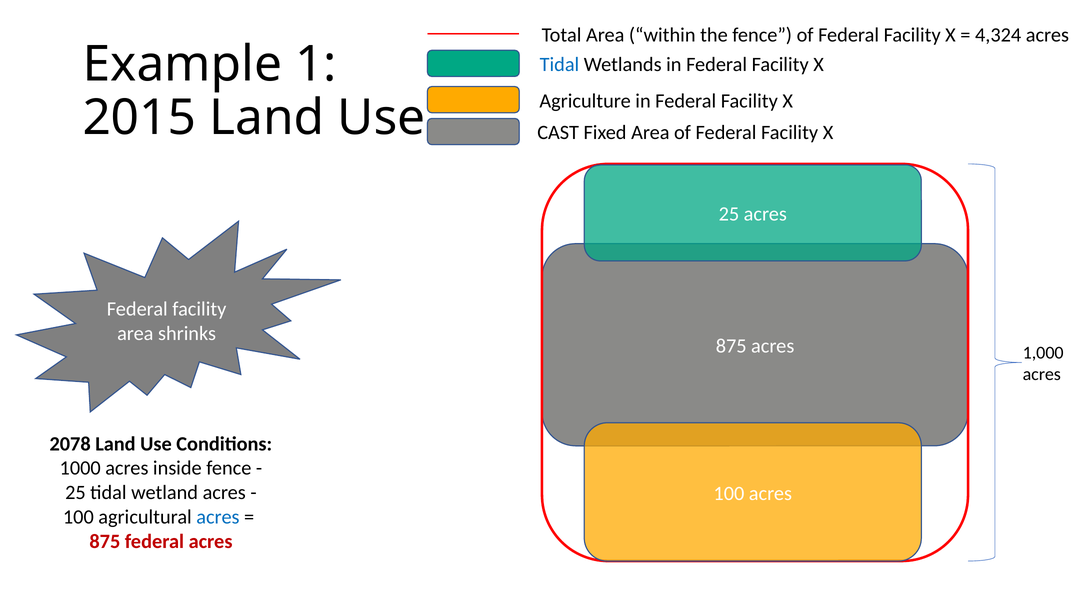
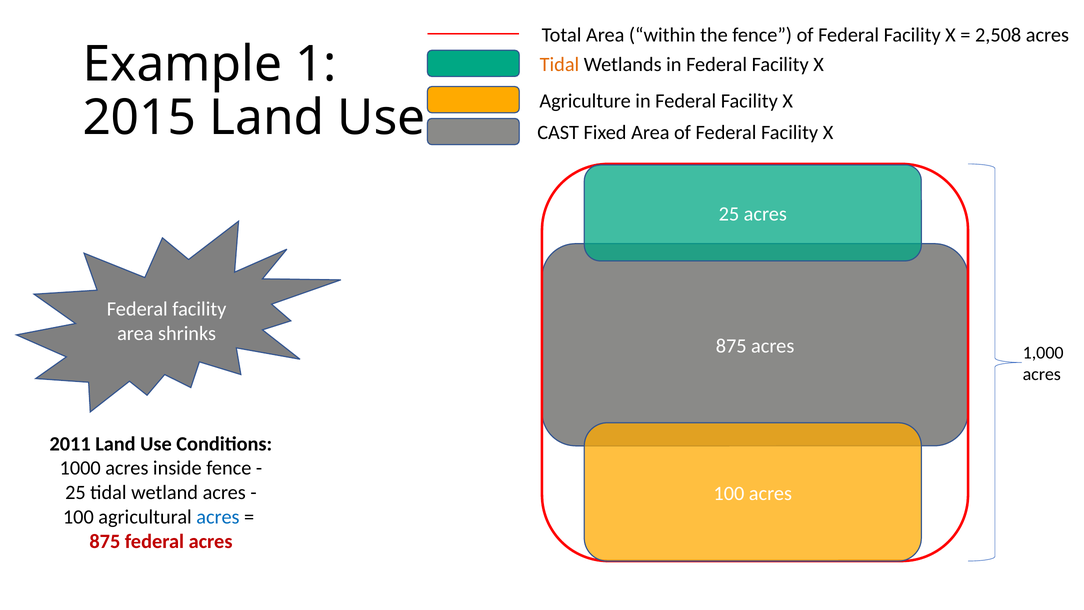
4,324: 4,324 -> 2,508 (998, 35)
Tidal colour: blue -> orange (559, 65)
2078: 2078 -> 2011 (70, 444)
